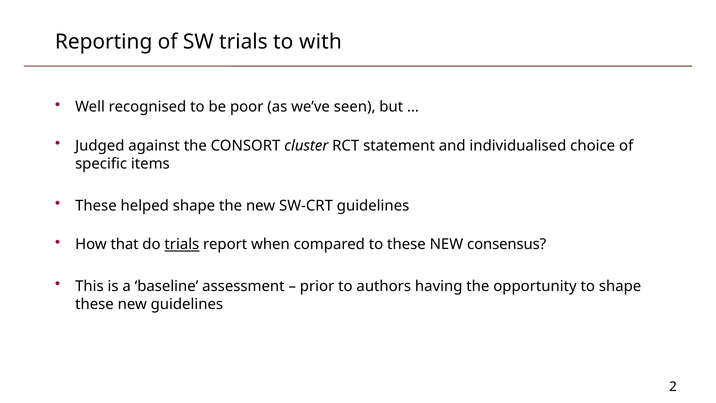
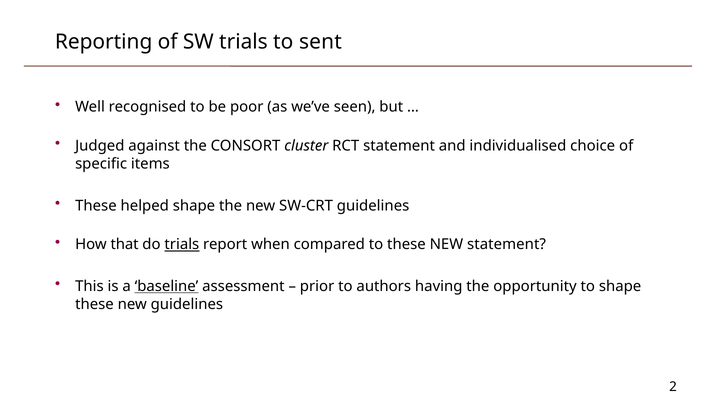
with: with -> sent (320, 42)
NEW consensus: consensus -> statement (507, 244)
baseline underline: none -> present (167, 286)
